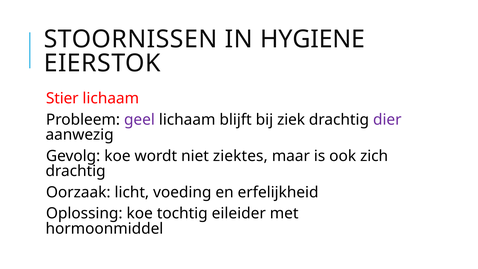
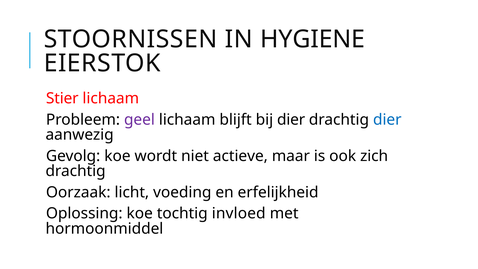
bij ziek: ziek -> dier (291, 120)
dier colour: purple -> blue (387, 120)
ziektes: ziektes -> actieve (240, 156)
eileider: eileider -> invloed (239, 213)
